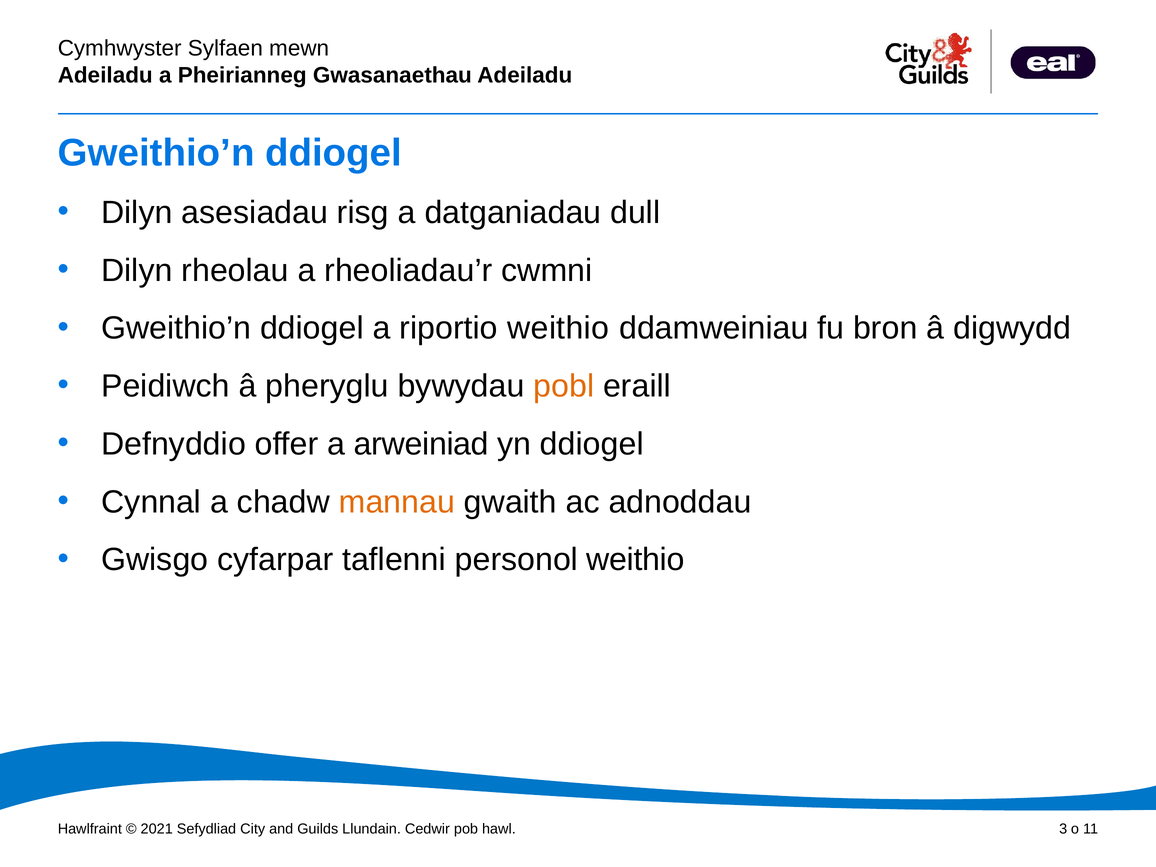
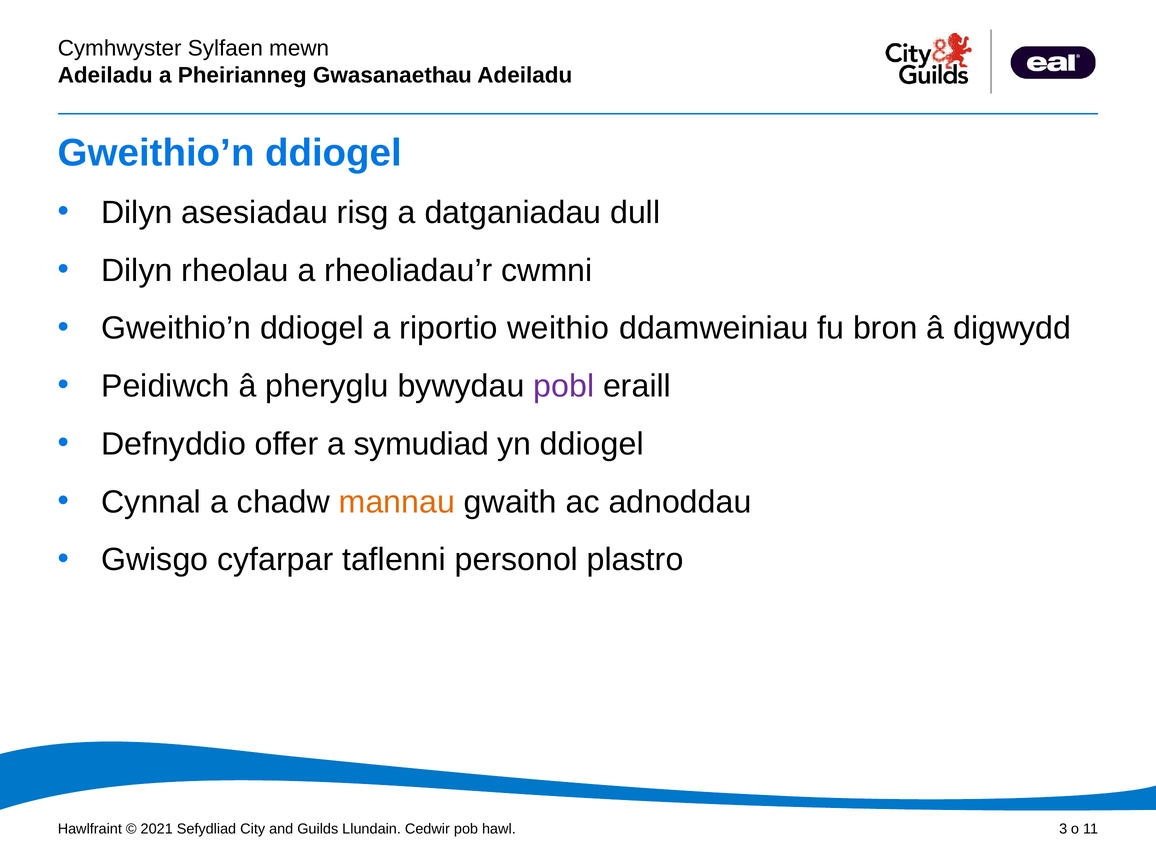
pobl colour: orange -> purple (564, 386)
arweiniad: arweiniad -> symudiad (421, 444)
personol weithio: weithio -> plastro (635, 560)
